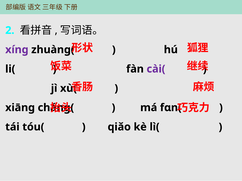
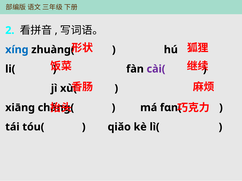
xínɡ colour: purple -> blue (17, 50)
